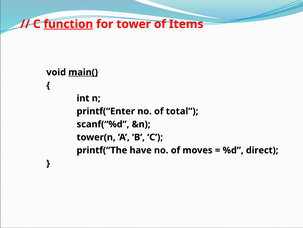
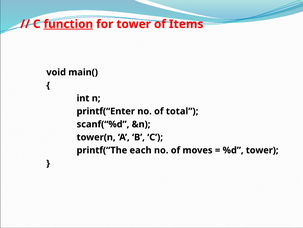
main( underline: present -> none (83, 72)
have: have -> each (141, 150)
%d direct: direct -> tower (262, 150)
